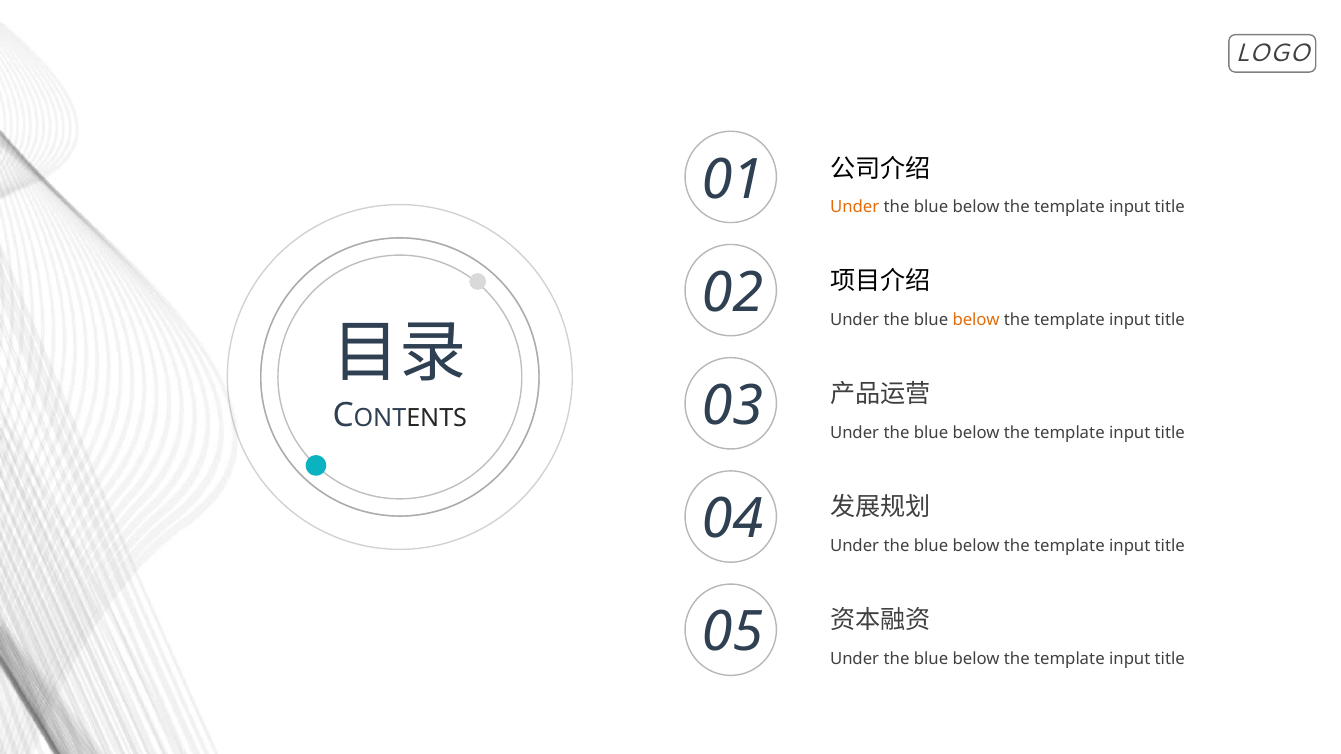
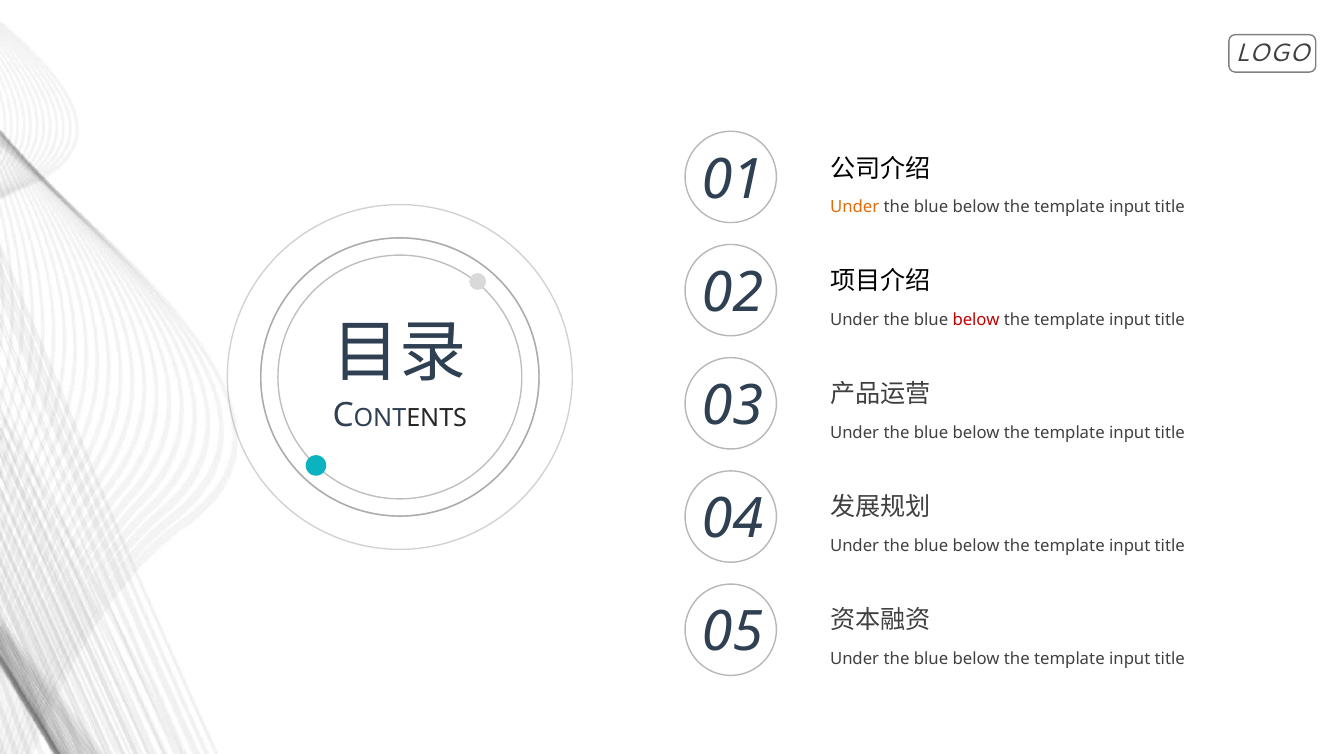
below colour: orange -> red (976, 320)
